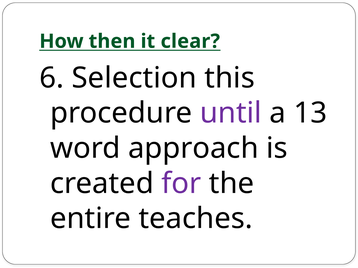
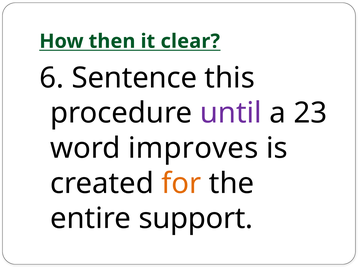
Selection: Selection -> Sentence (134, 78)
13: 13 -> 23 (310, 113)
approach: approach -> improves (193, 148)
for colour: purple -> orange (181, 184)
teaches: teaches -> support (196, 219)
